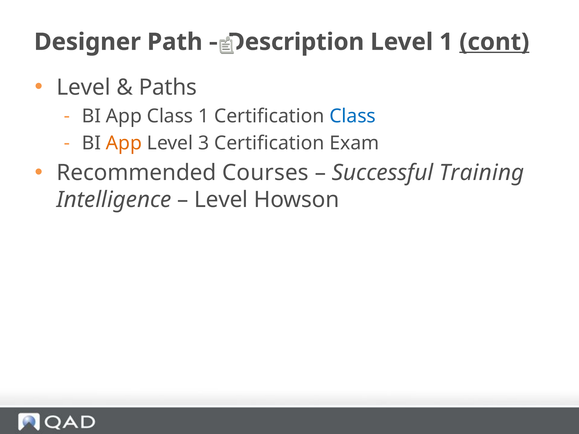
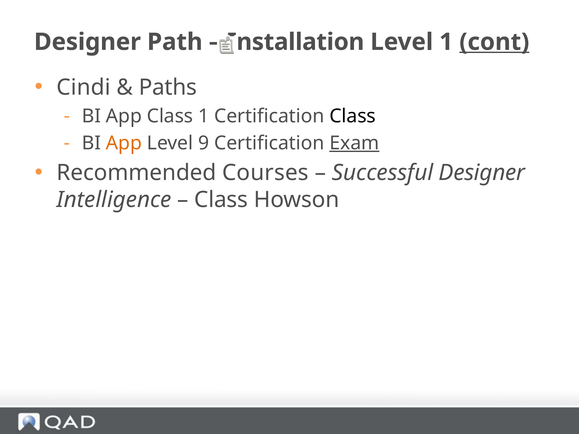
Description: Description -> Installation (296, 42)
Level: Level -> Cindi (83, 87)
Class colour: blue -> black (353, 116)
3: 3 -> 9 (204, 143)
Exam underline: none -> present (354, 143)
Successful Training: Training -> Designer (482, 173)
Level: Level -> Class (221, 200)
